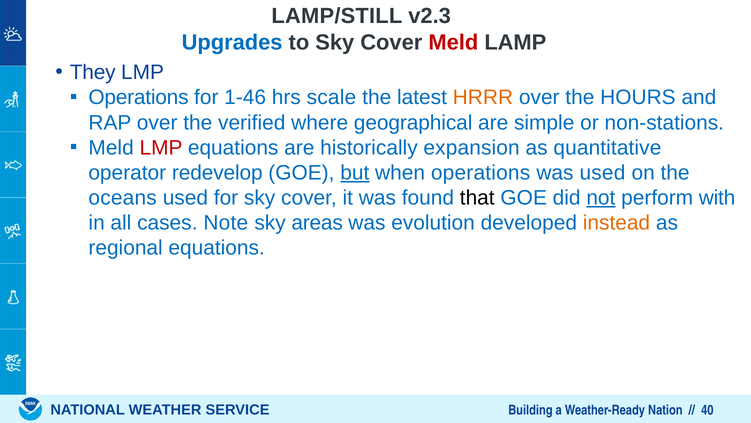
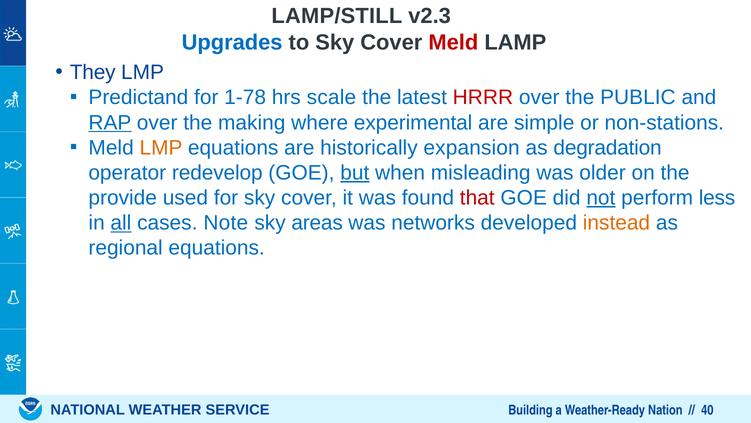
Operations: Operations -> Predictand (138, 97)
1-46: 1-46 -> 1-78 (245, 97)
HRRR colour: orange -> red (483, 97)
HOURS: HOURS -> PUBLIC (638, 97)
RAP underline: none -> present (110, 122)
verified: verified -> making (252, 122)
geographical: geographical -> experimental (413, 122)
LMP colour: red -> orange (161, 148)
quantitative: quantitative -> degradation (608, 148)
when operations: operations -> misleading (481, 173)
was used: used -> older (603, 173)
oceans: oceans -> provide (123, 198)
that colour: black -> red (477, 198)
with: with -> less (717, 198)
all underline: none -> present (121, 223)
evolution: evolution -> networks (433, 223)
